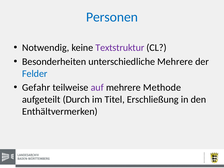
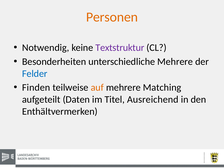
Personen colour: blue -> orange (112, 17)
Gefahr: Gefahr -> Finden (36, 88)
auf colour: purple -> orange (97, 88)
Methode: Methode -> Matching (162, 88)
Durch: Durch -> Daten (76, 99)
Erschließung: Erschließung -> Ausreichend (153, 99)
